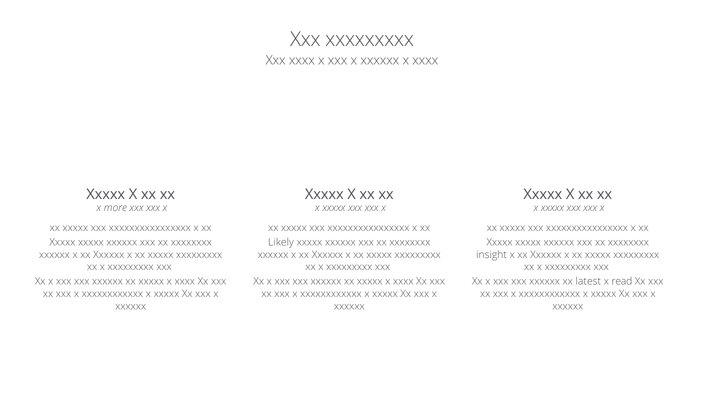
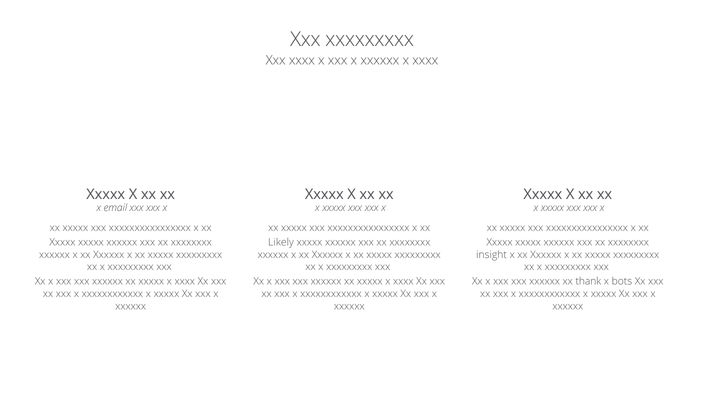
more: more -> email (115, 208)
latest: latest -> thank (588, 281)
read: read -> bots (622, 281)
